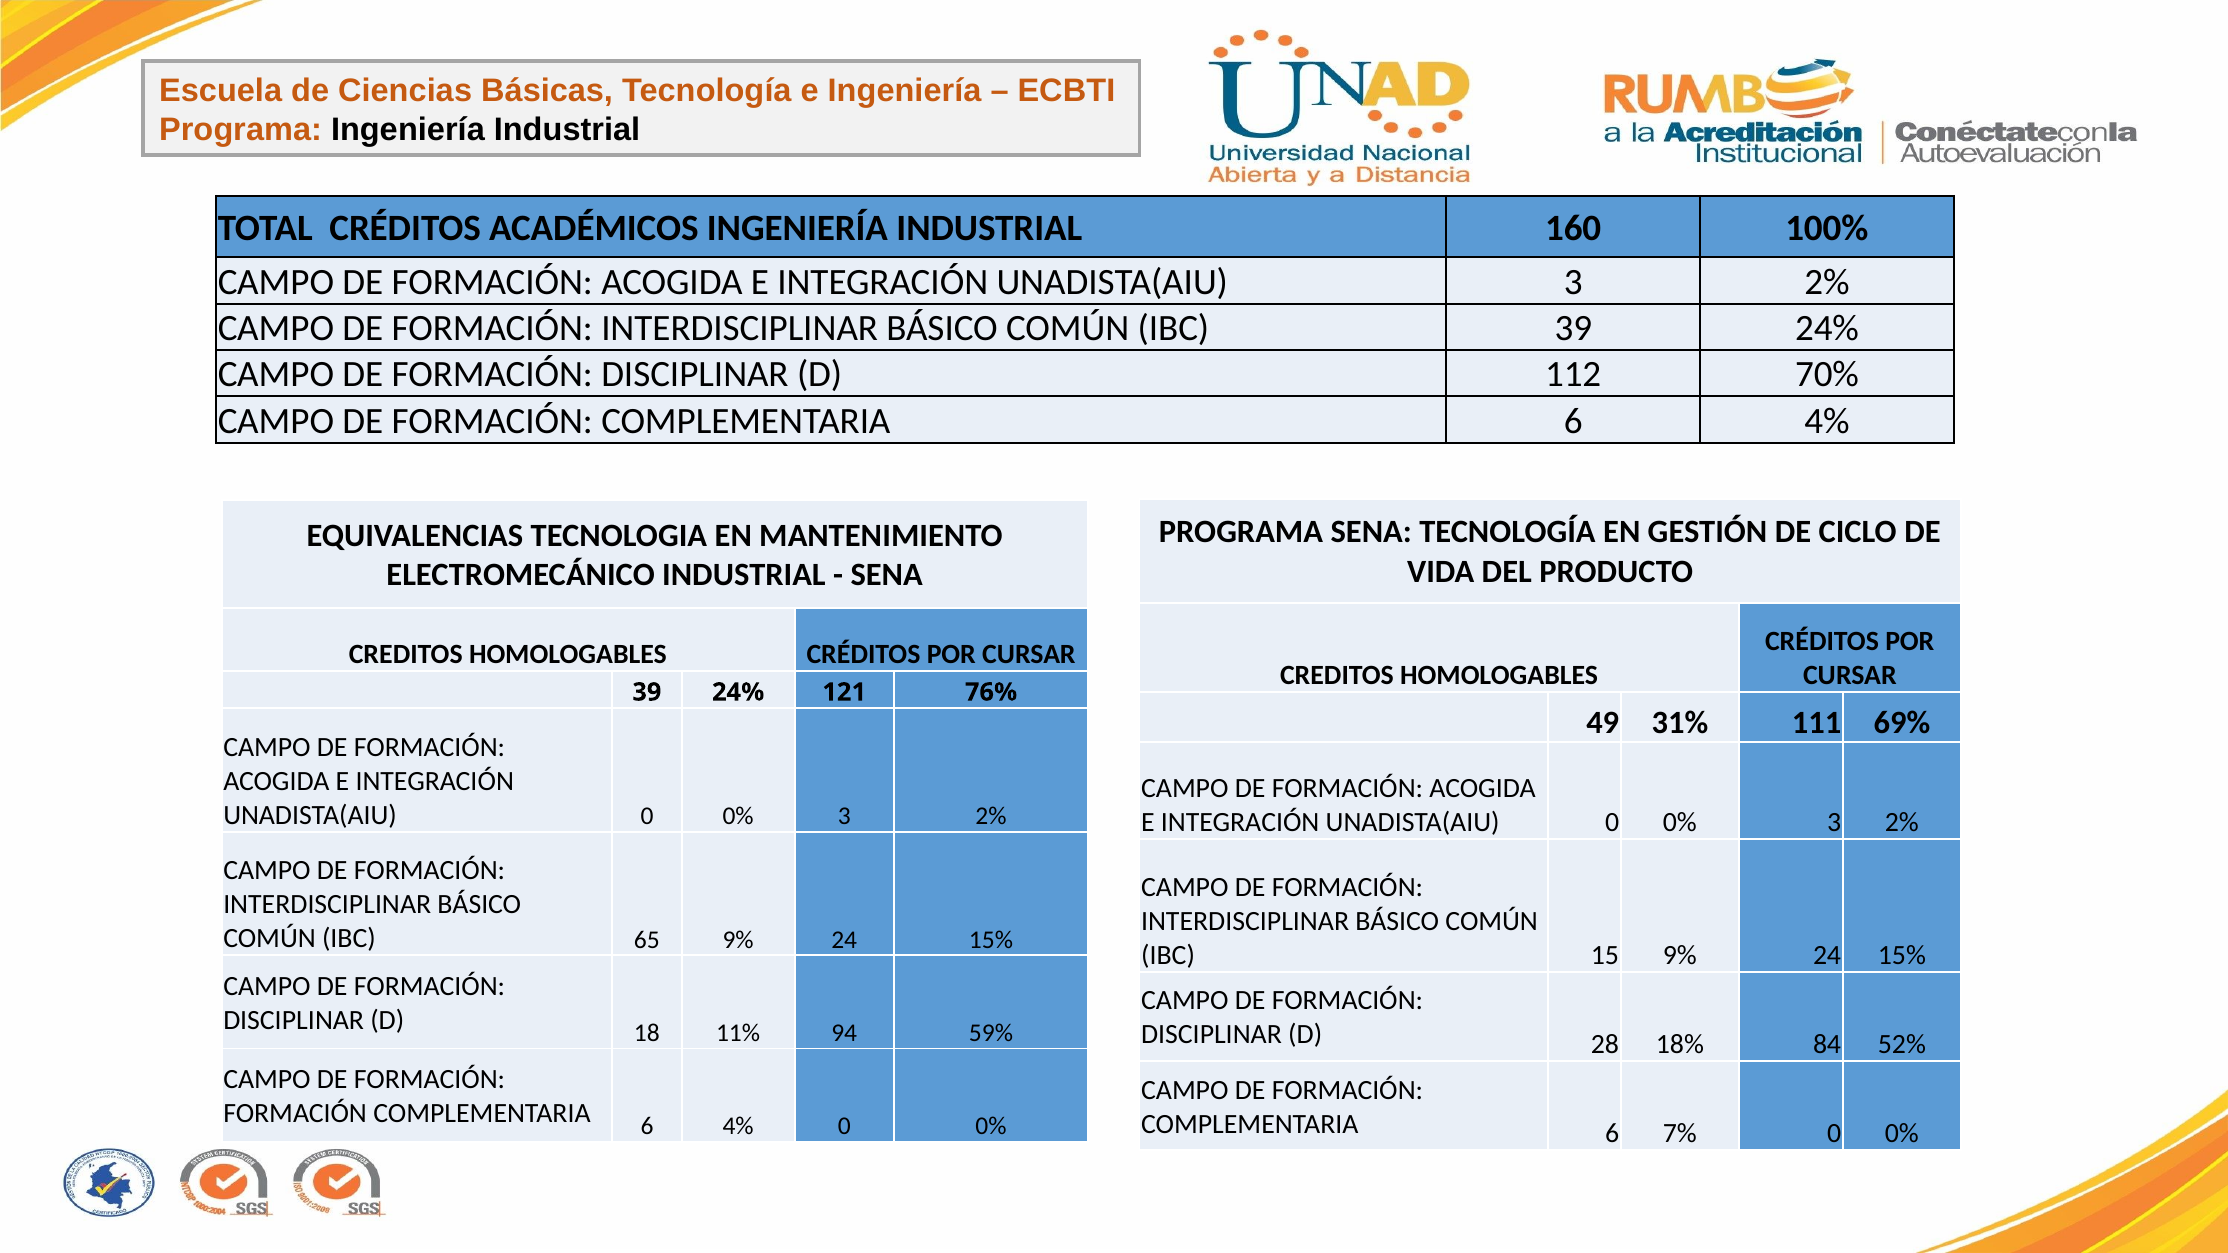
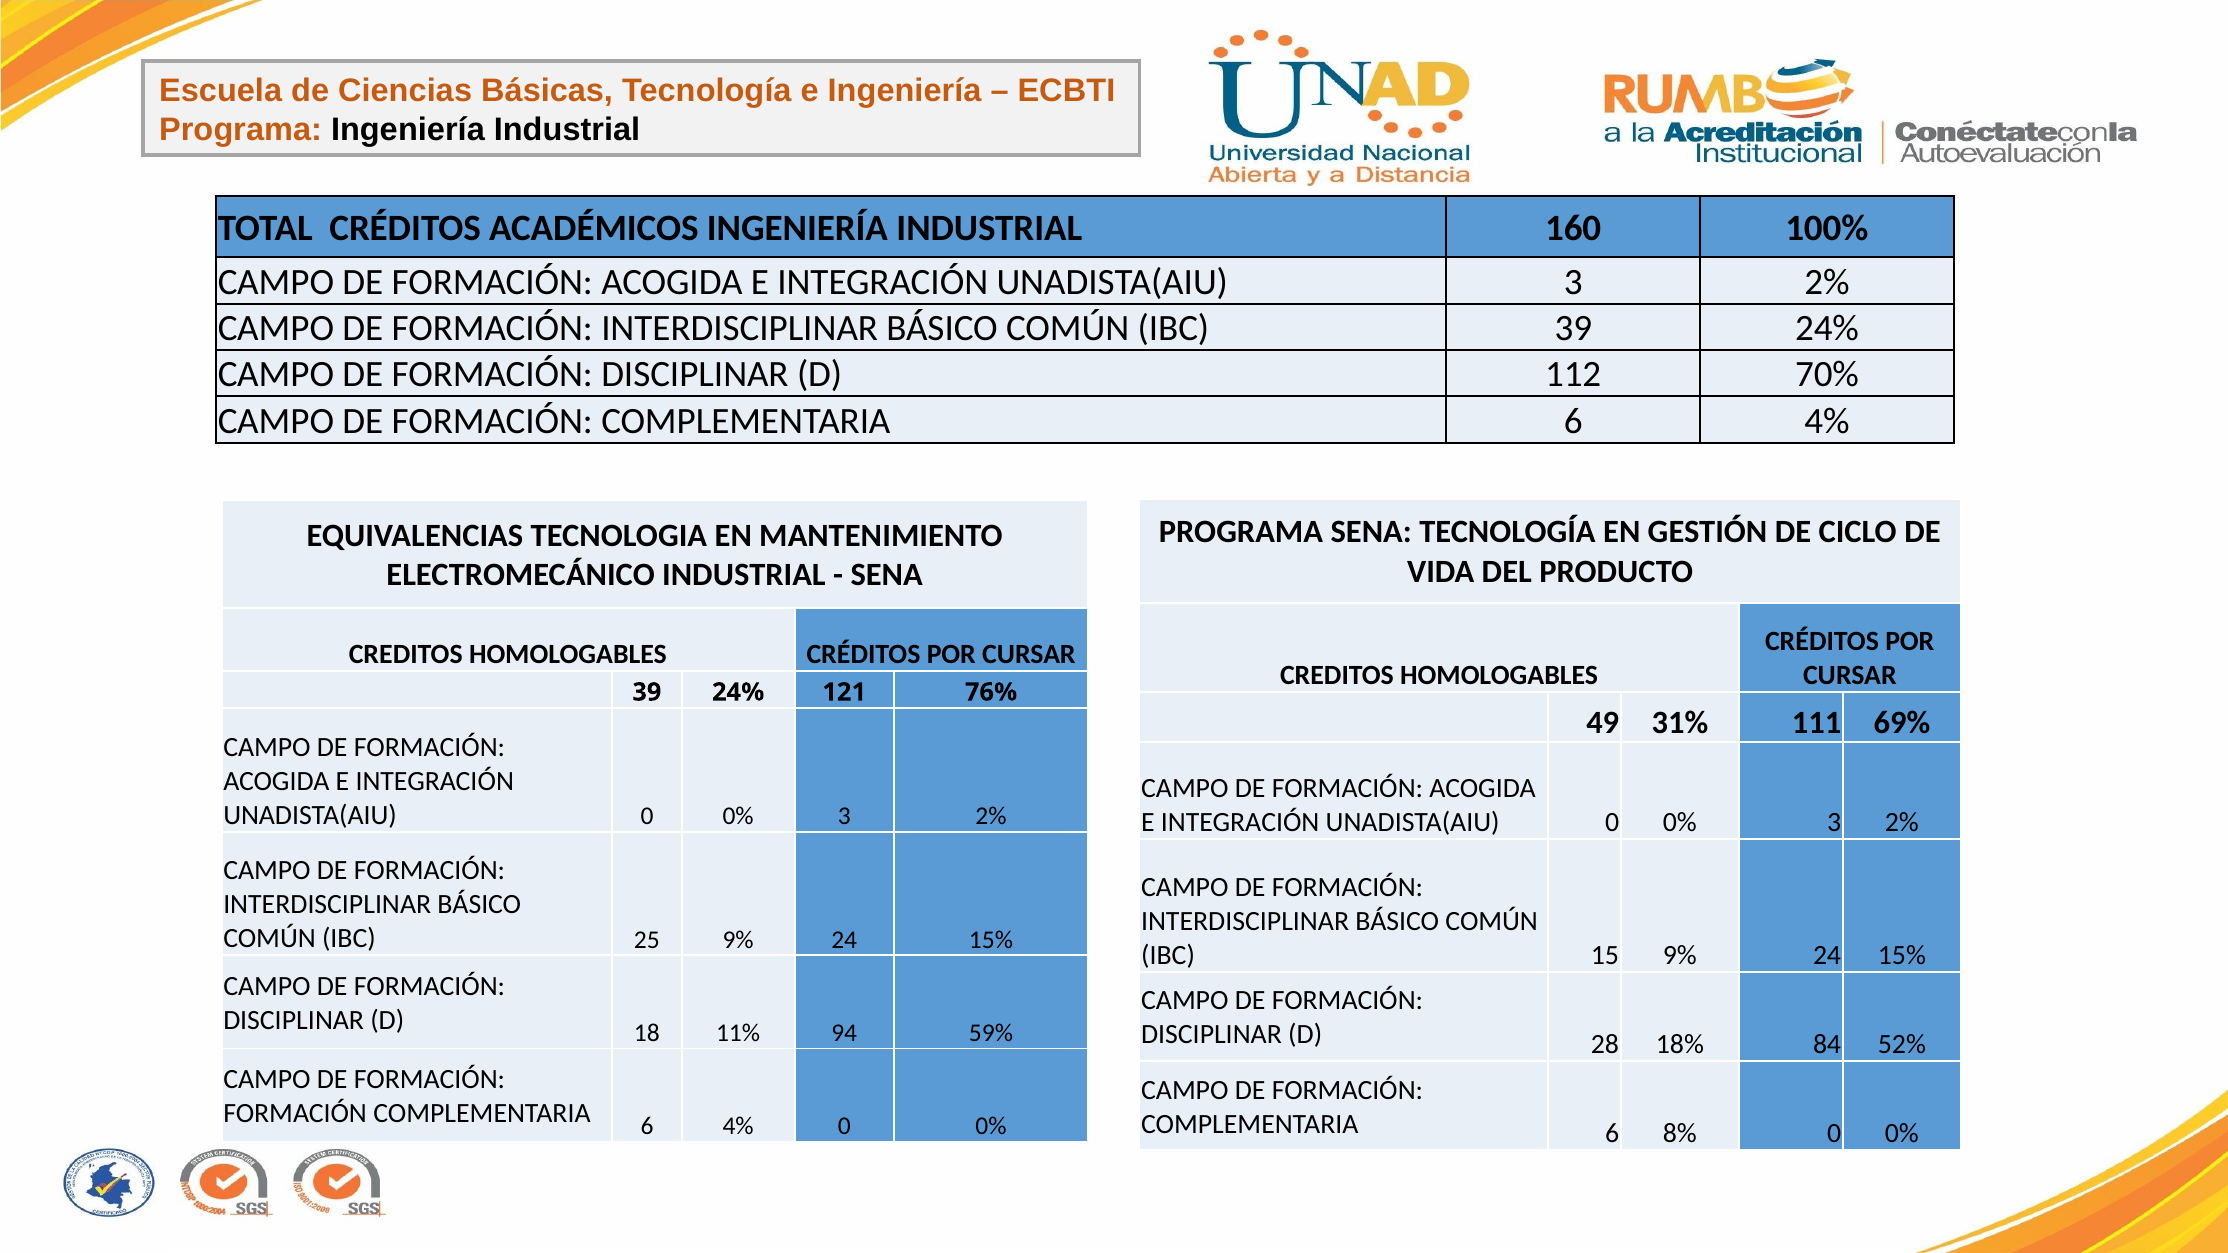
65: 65 -> 25 (647, 940)
7%: 7% -> 8% (1680, 1134)
